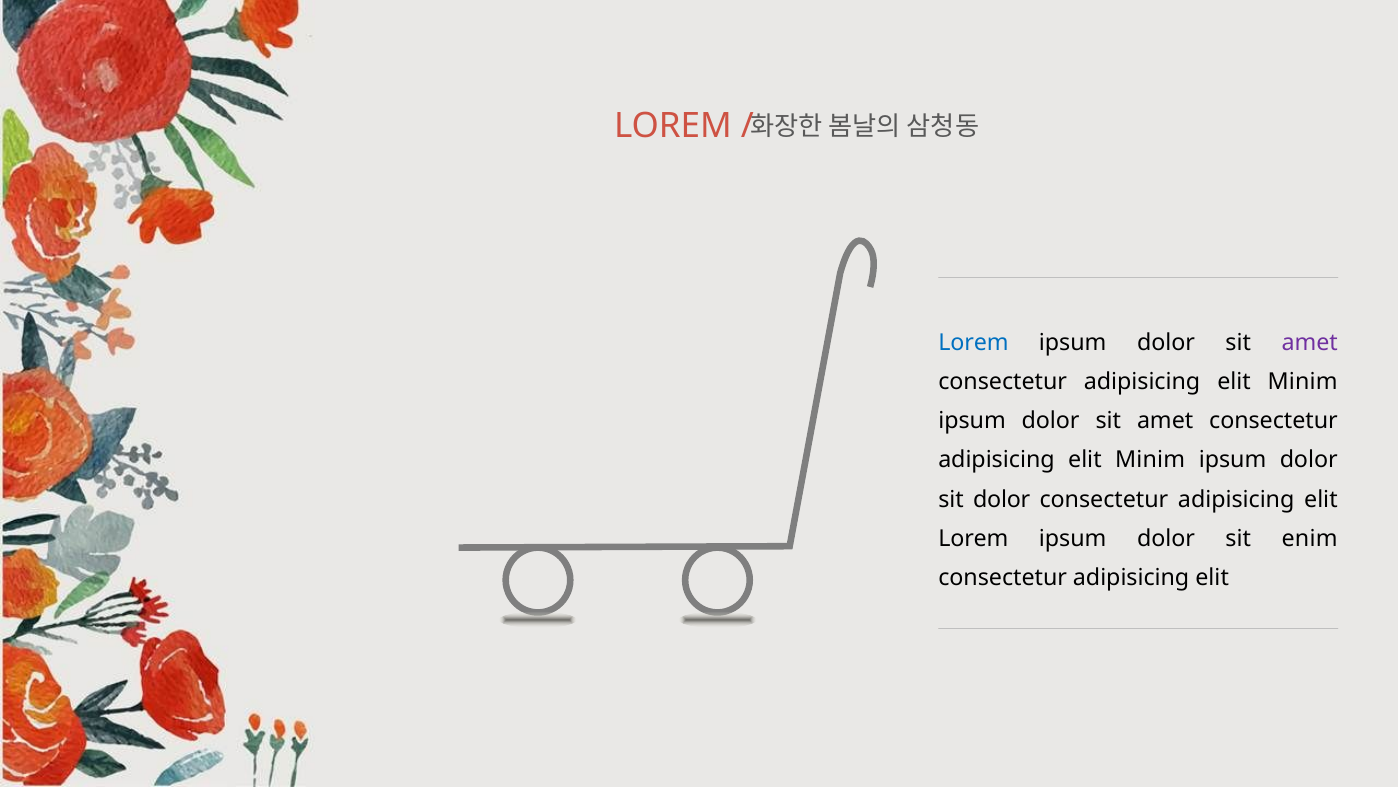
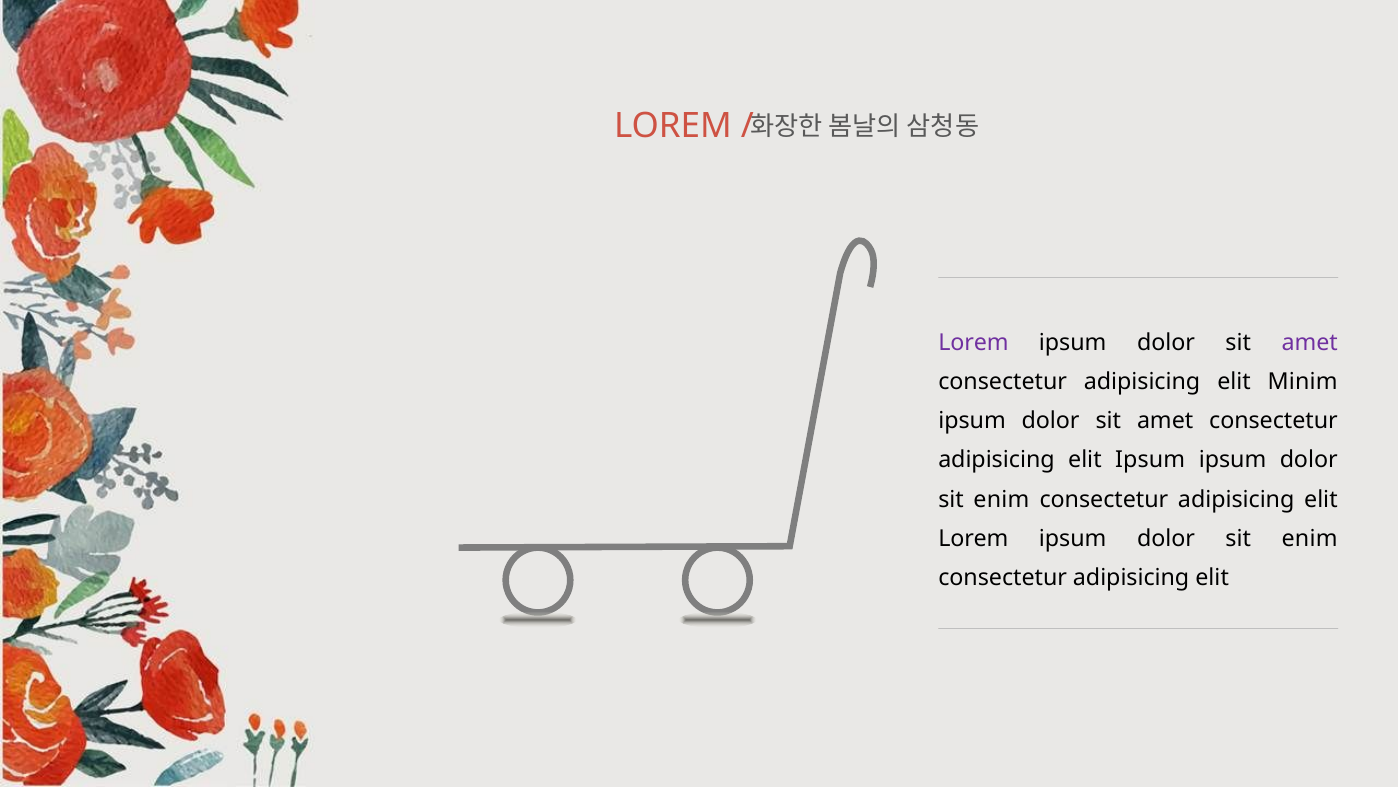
Lorem colour: blue -> purple (973, 343)
Minim: Minim -> Ipsum (1150, 460)
dolor: dolor -> enim (1001, 499)
